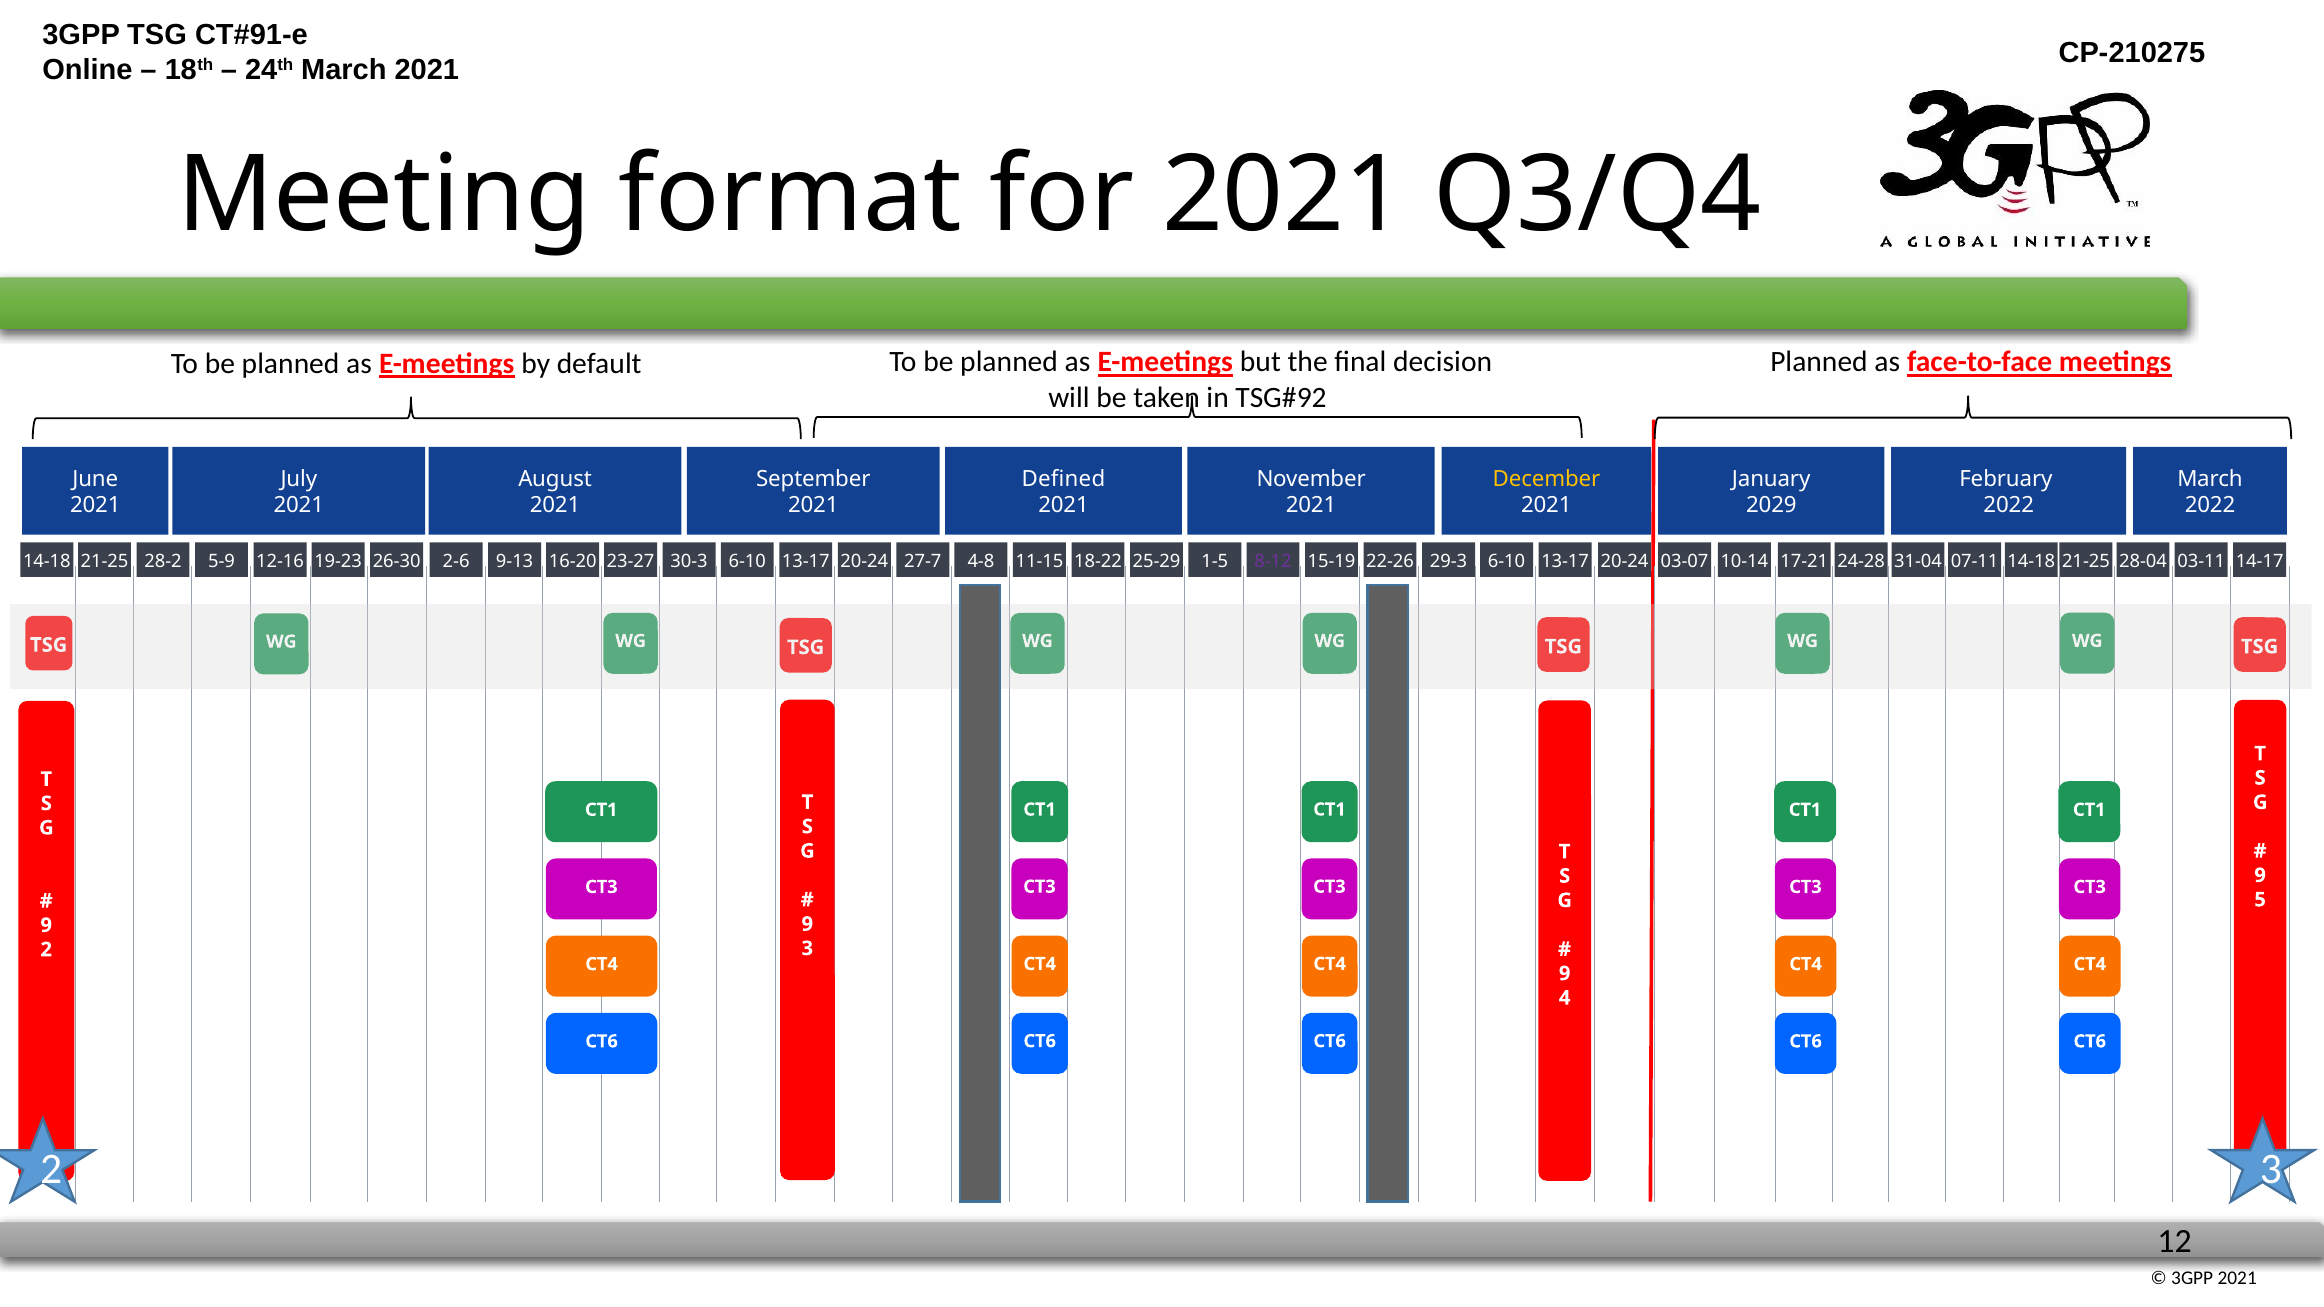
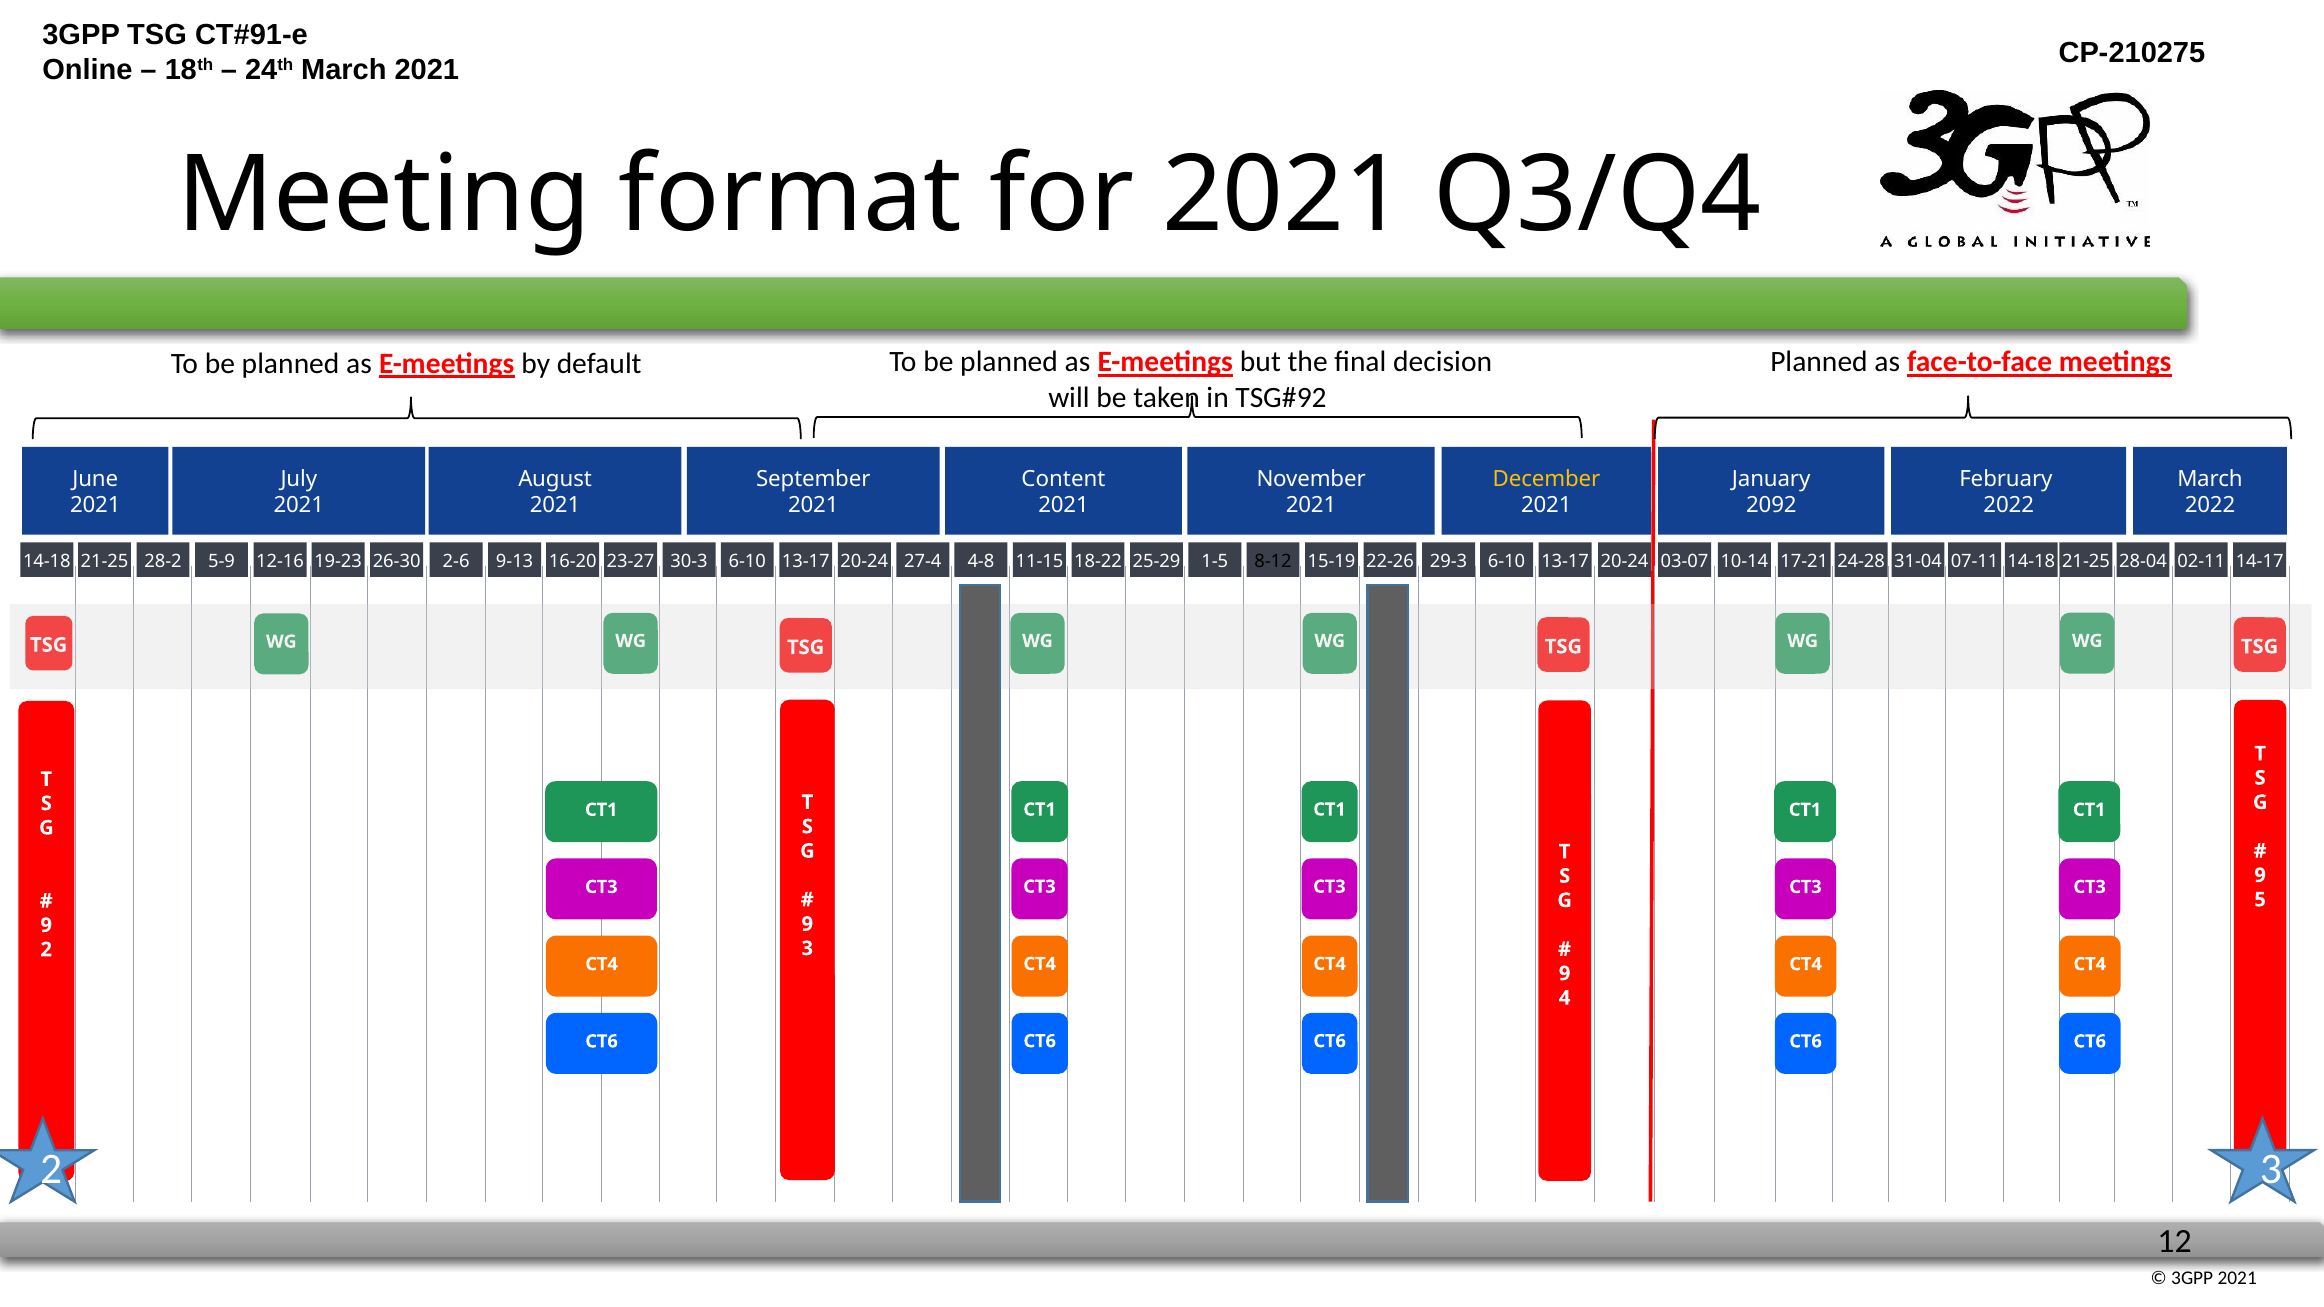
Defined: Defined -> Content (1063, 479)
2029: 2029 -> 2092 (1771, 506)
27-7: 27-7 -> 27-4 (923, 561)
8-12 colour: purple -> black (1273, 561)
03-11: 03-11 -> 02-11 (2201, 561)
